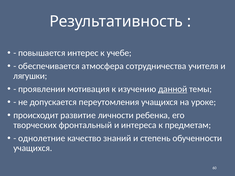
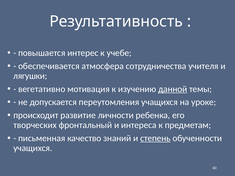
проявлении: проявлении -> вегетативно (42, 89)
однолетние: однолетние -> письменная (42, 138)
степень underline: none -> present (155, 138)
